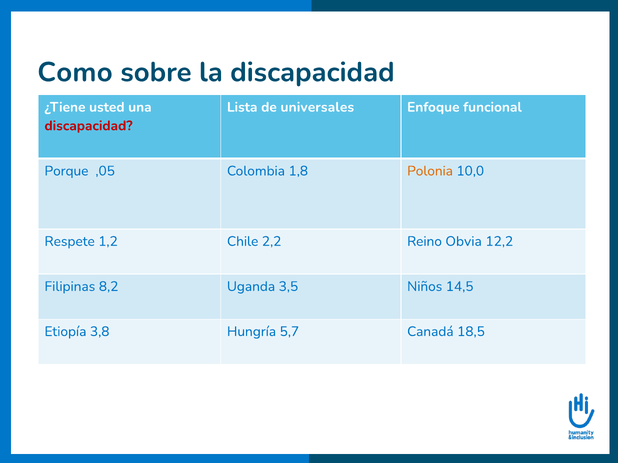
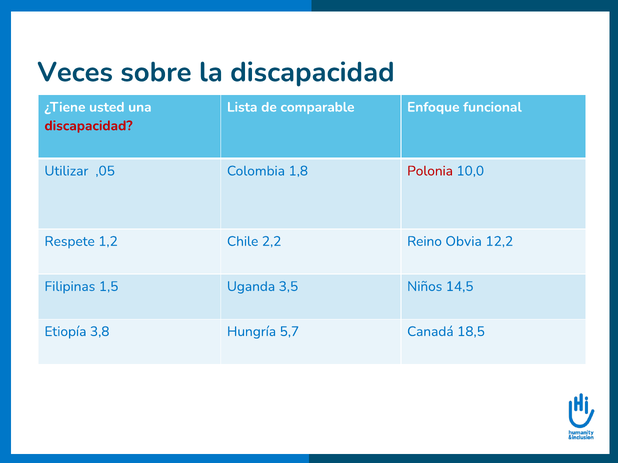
Como: Como -> Veces (75, 72)
universales: universales -> comparable (317, 107)
Porque: Porque -> Utilizar (66, 171)
Polonia colour: orange -> red (430, 171)
8,2: 8,2 -> 1,5 (109, 287)
